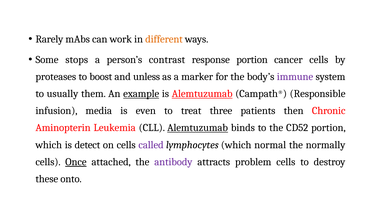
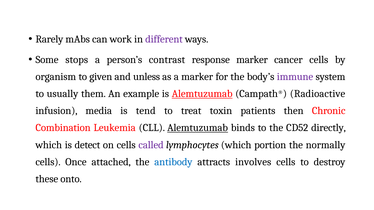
different colour: orange -> purple (164, 39)
response portion: portion -> marker (252, 60)
proteases: proteases -> organism (56, 77)
boost: boost -> given (101, 77)
example underline: present -> none (141, 94)
Responsible: Responsible -> Radioactive (318, 94)
even: even -> tend (146, 111)
three: three -> toxin (221, 111)
Aminopterin: Aminopterin -> Combination (63, 128)
CD52 portion: portion -> directly (329, 128)
normal: normal -> portion (270, 145)
Once underline: present -> none (76, 162)
antibody colour: purple -> blue (173, 162)
problem: problem -> involves (253, 162)
